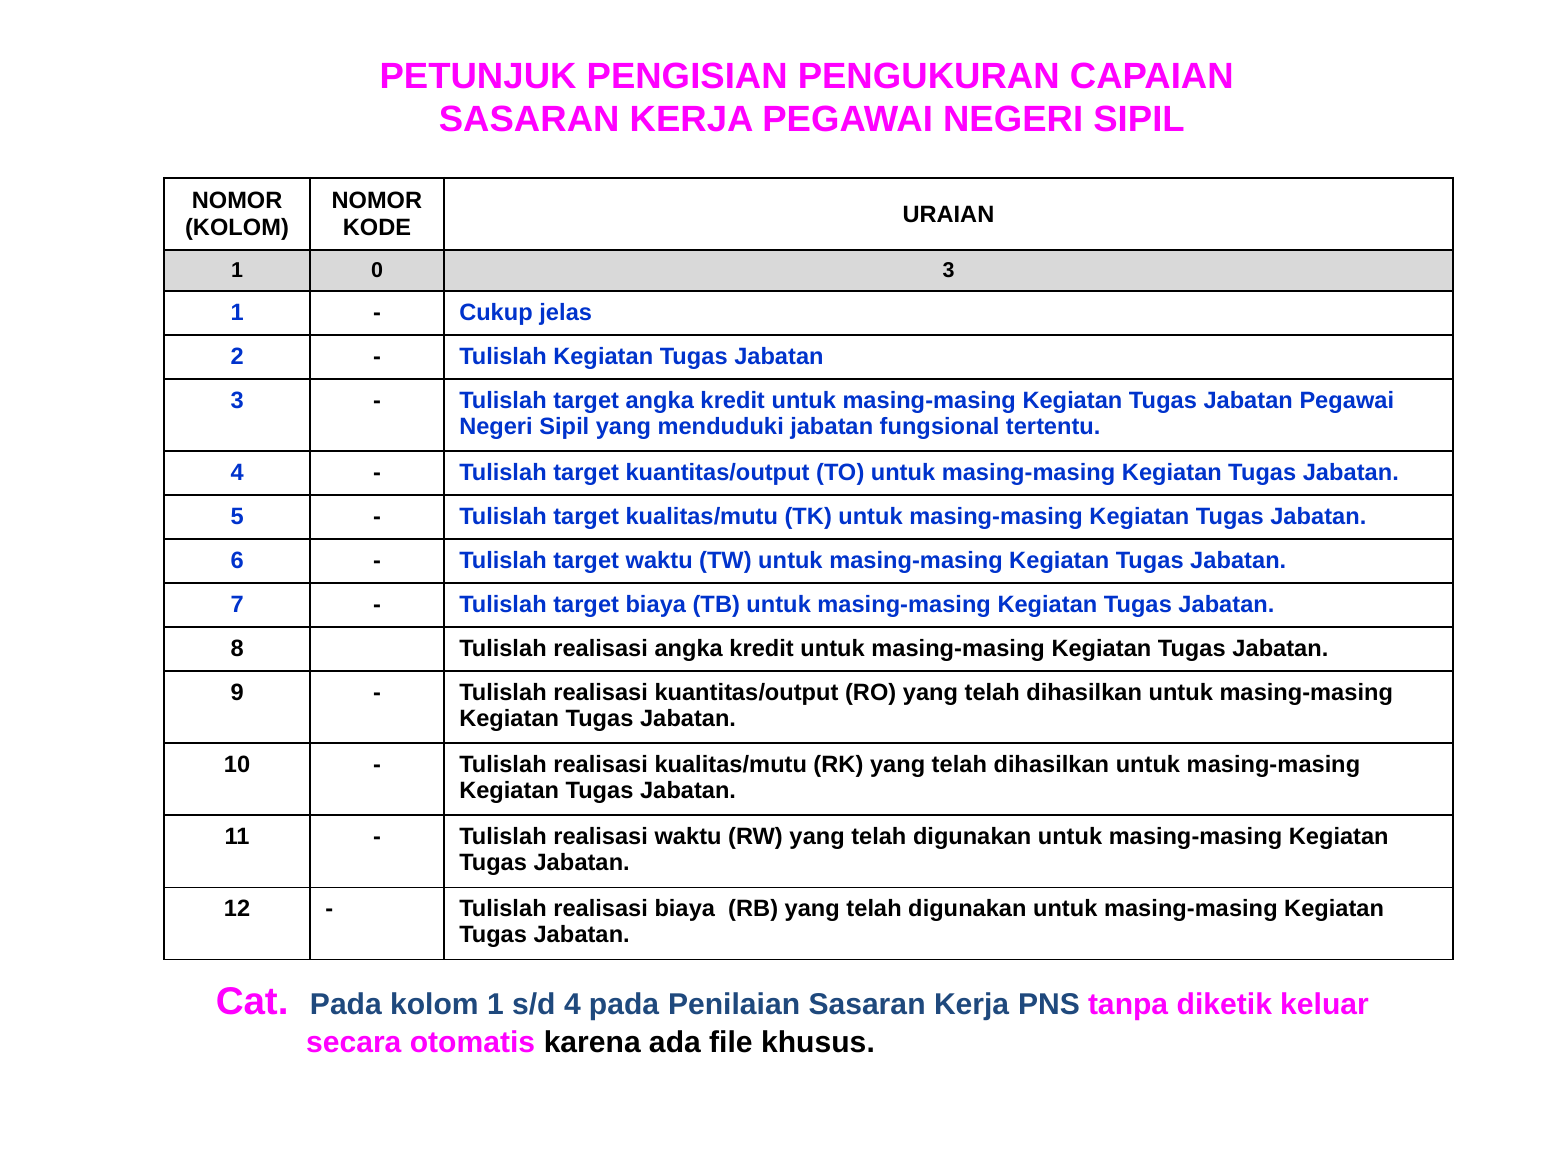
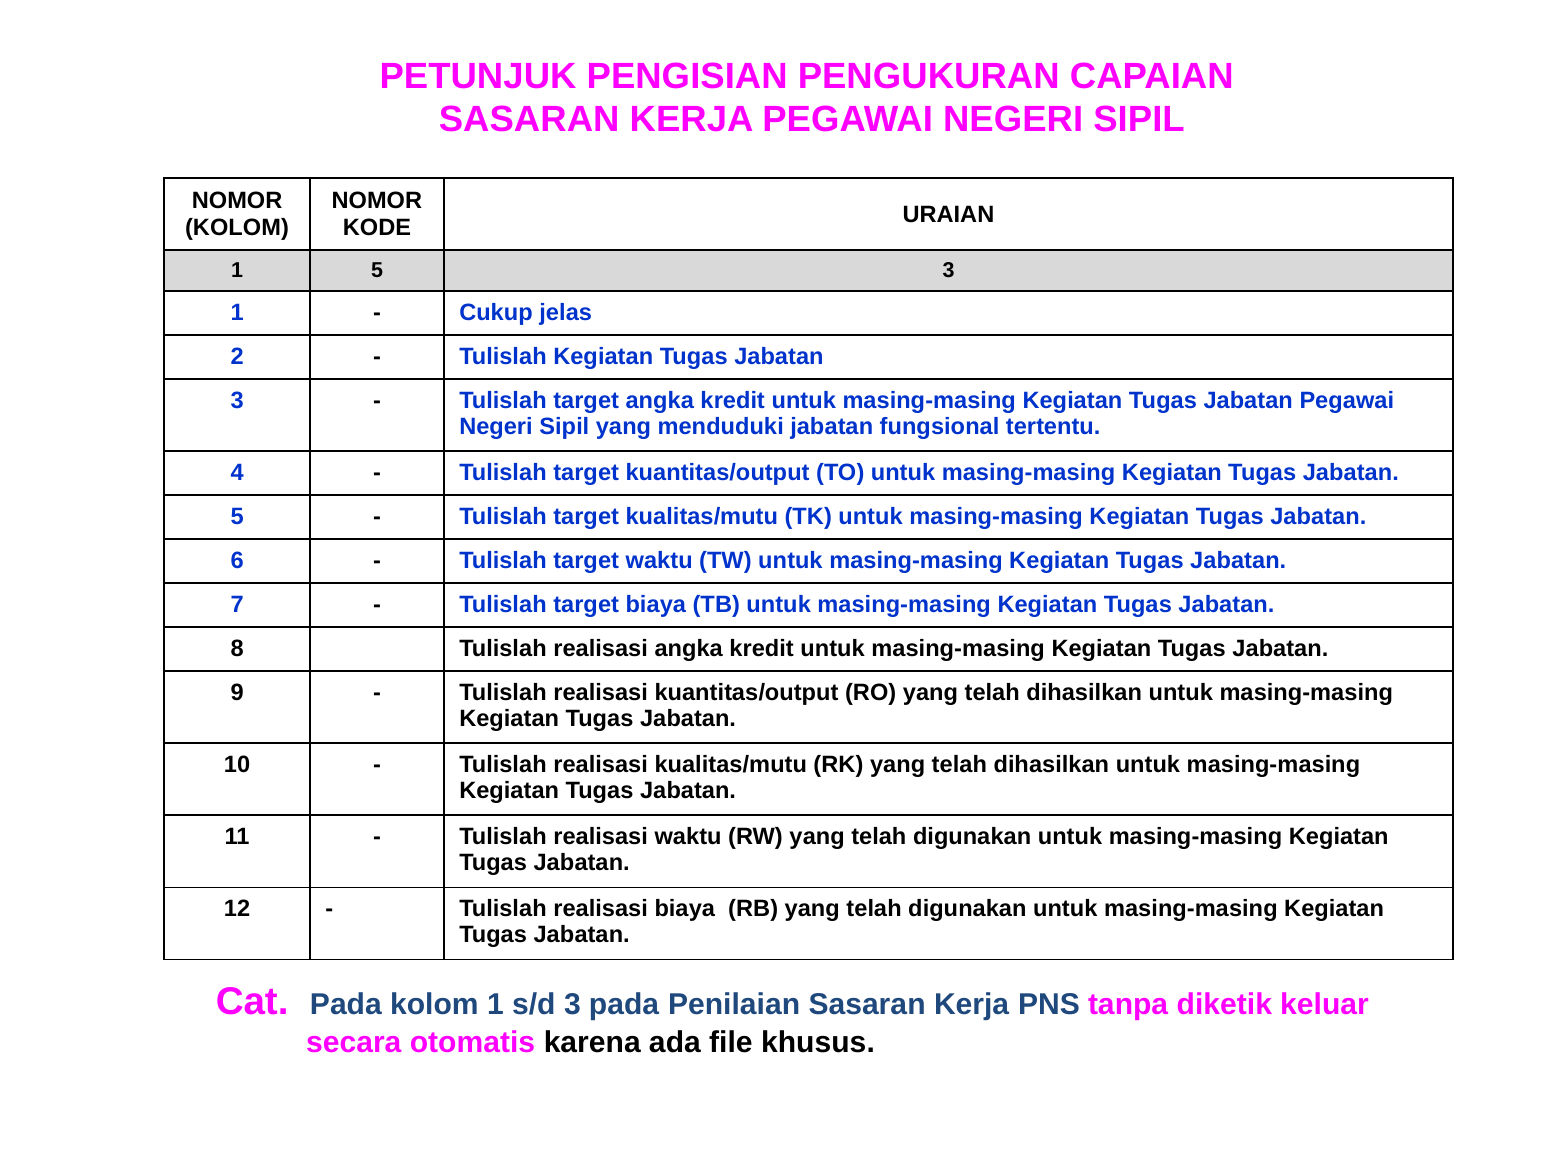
1 0: 0 -> 5 (377, 271)
s/d 4: 4 -> 3 (572, 1004)
